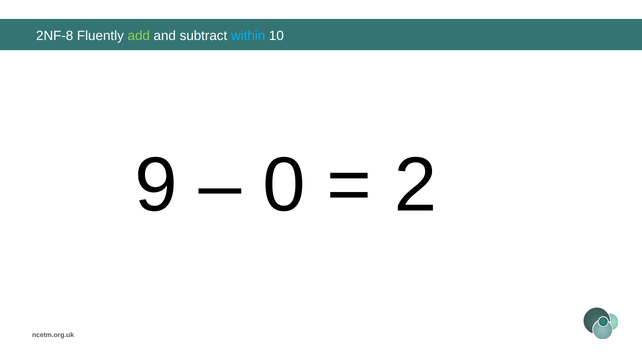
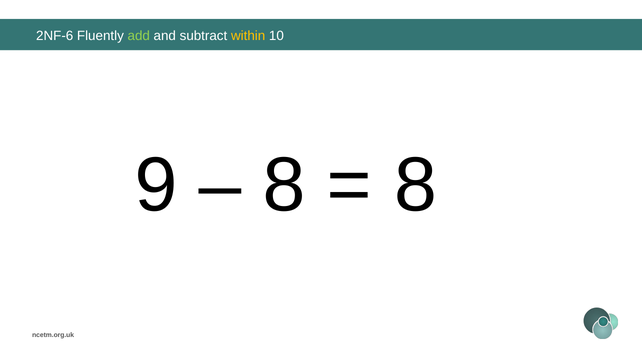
2NF-8: 2NF-8 -> 2NF-6 (55, 36)
within colour: light blue -> yellow (248, 36)
0: 0 -> 8 (284, 185)
2: 2 -> 8 (416, 185)
